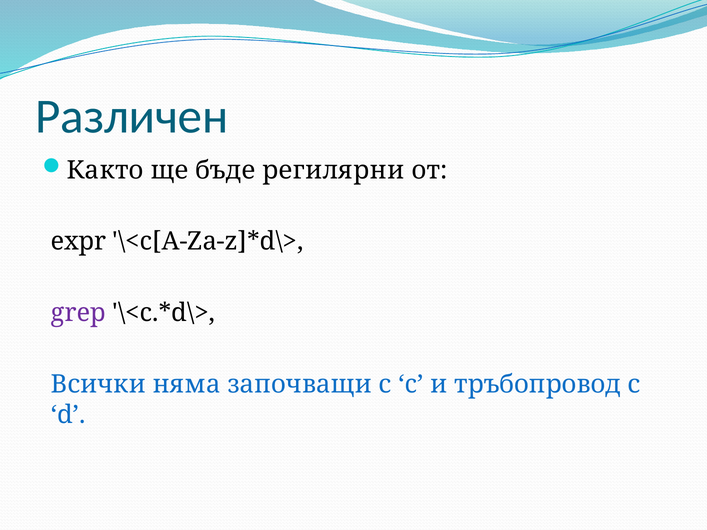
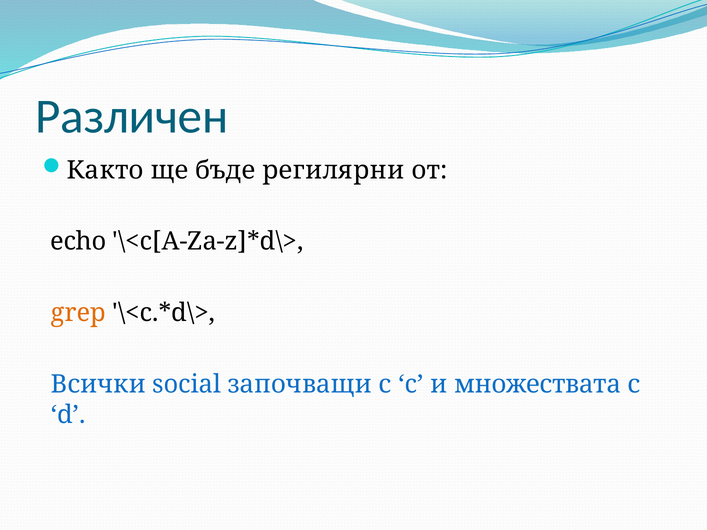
expr: expr -> echo (78, 242)
grep colour: purple -> orange (78, 313)
няма: няма -> social (187, 384)
тръбопровод: тръбопровод -> множествата (538, 384)
